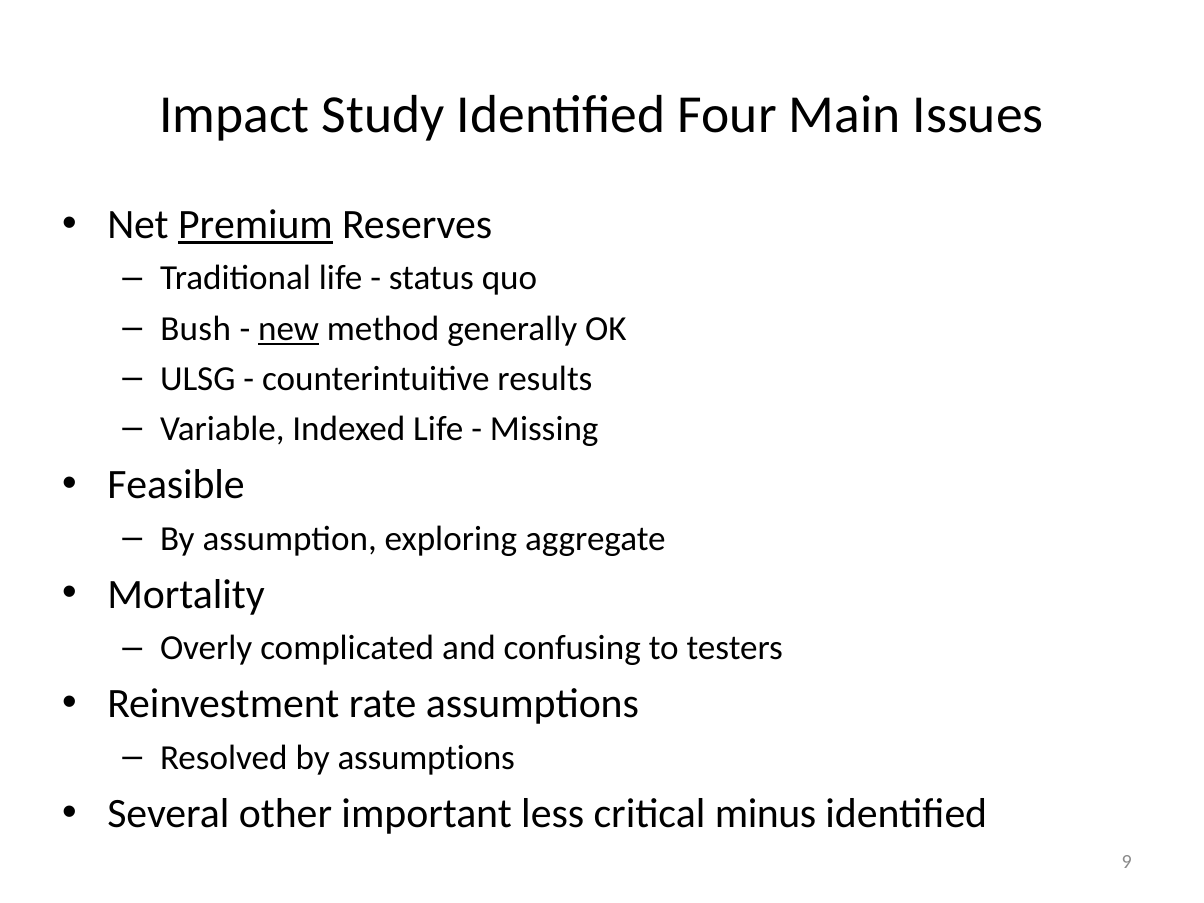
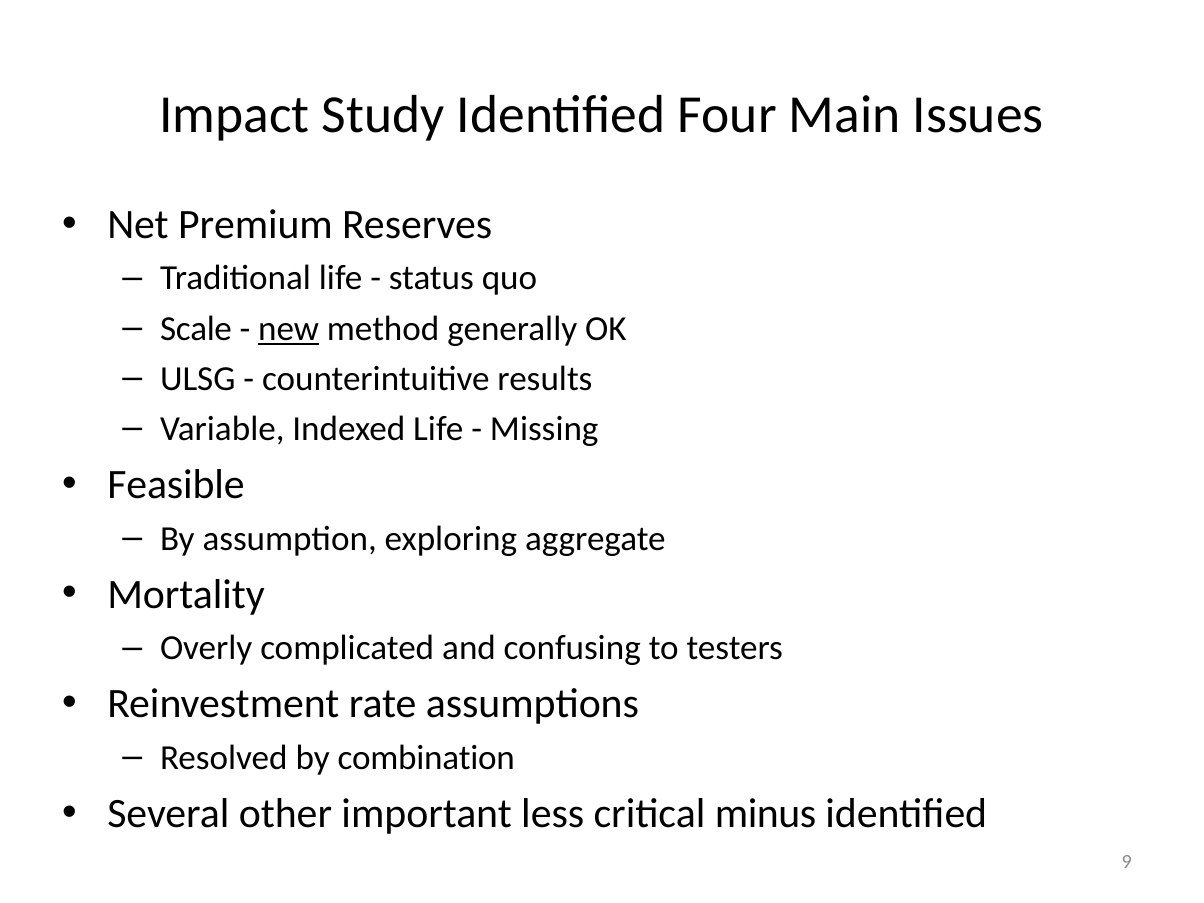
Premium underline: present -> none (255, 225)
Bush: Bush -> Scale (196, 329)
by assumptions: assumptions -> combination (426, 758)
